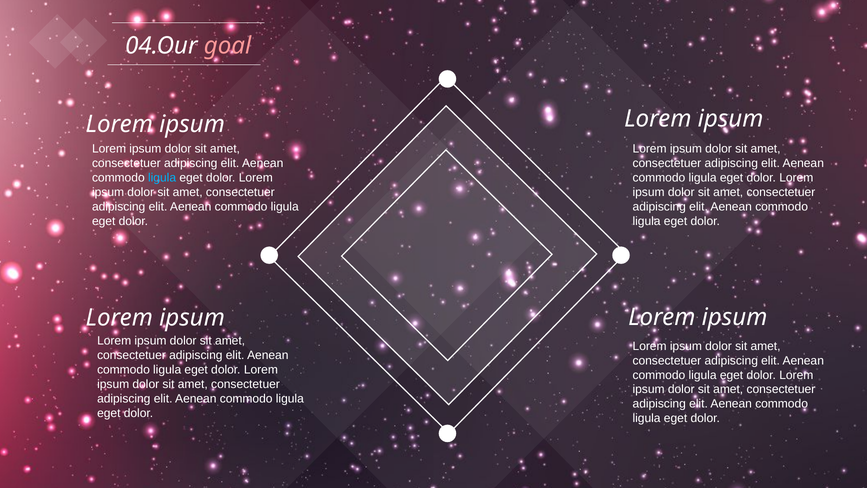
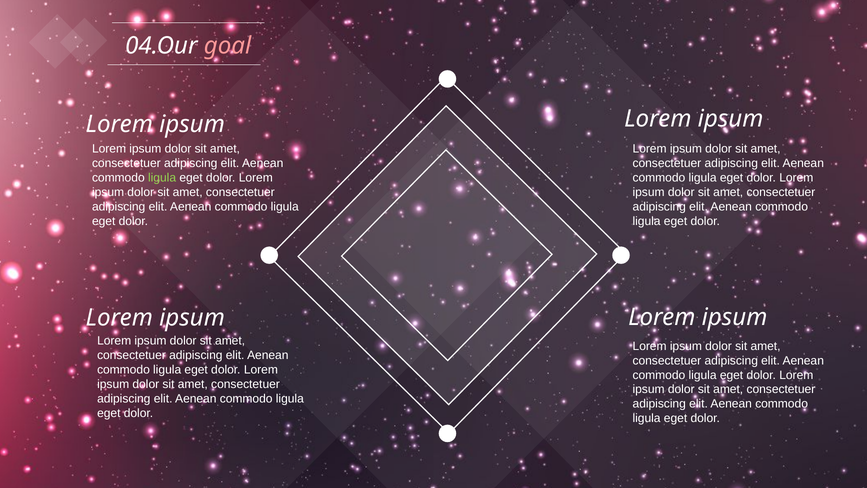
ligula colour: light blue -> light green (162, 177)
